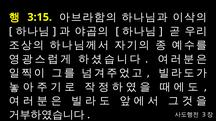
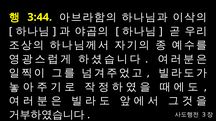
3:15: 3:15 -> 3:44 (40, 17)
